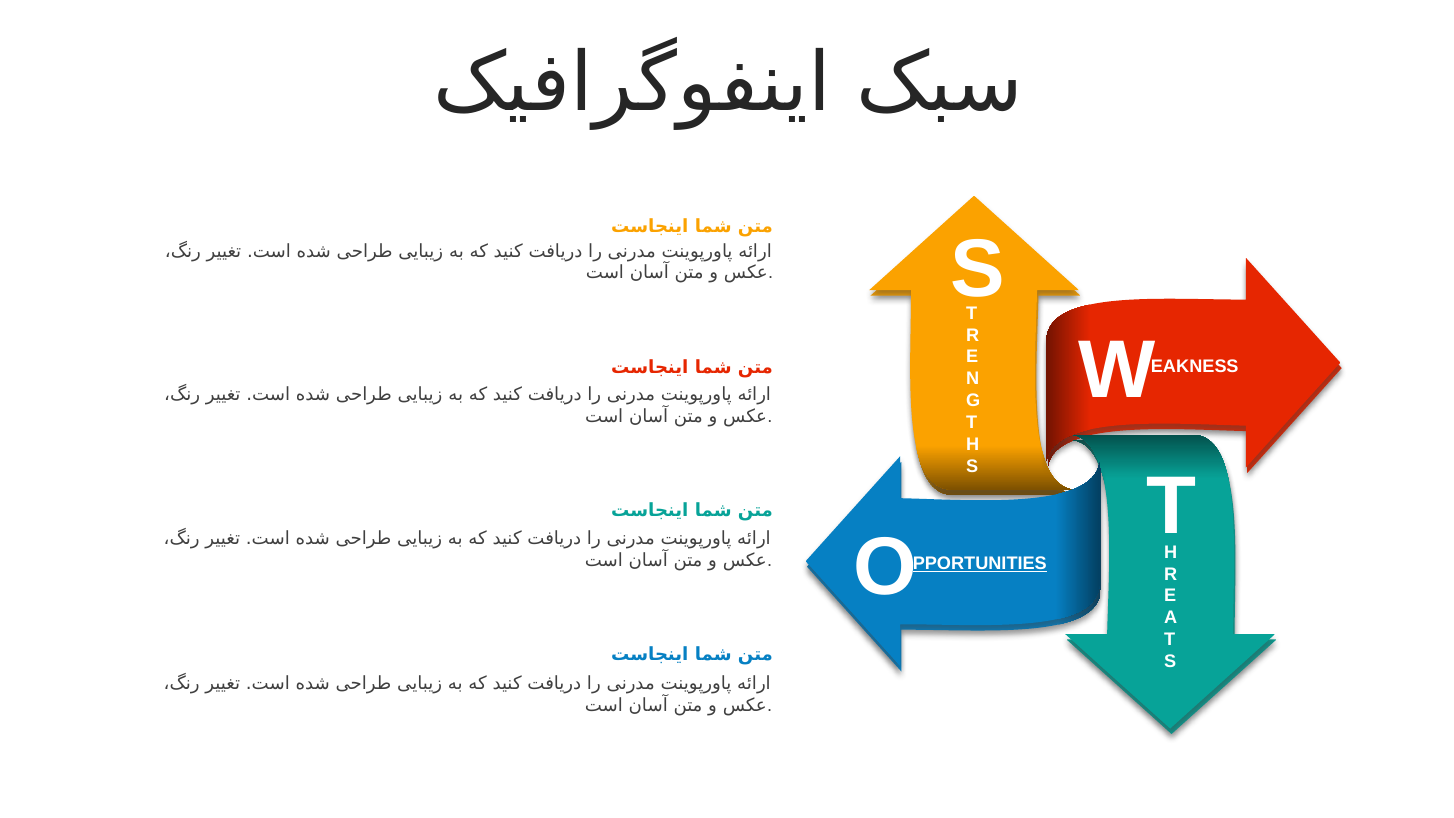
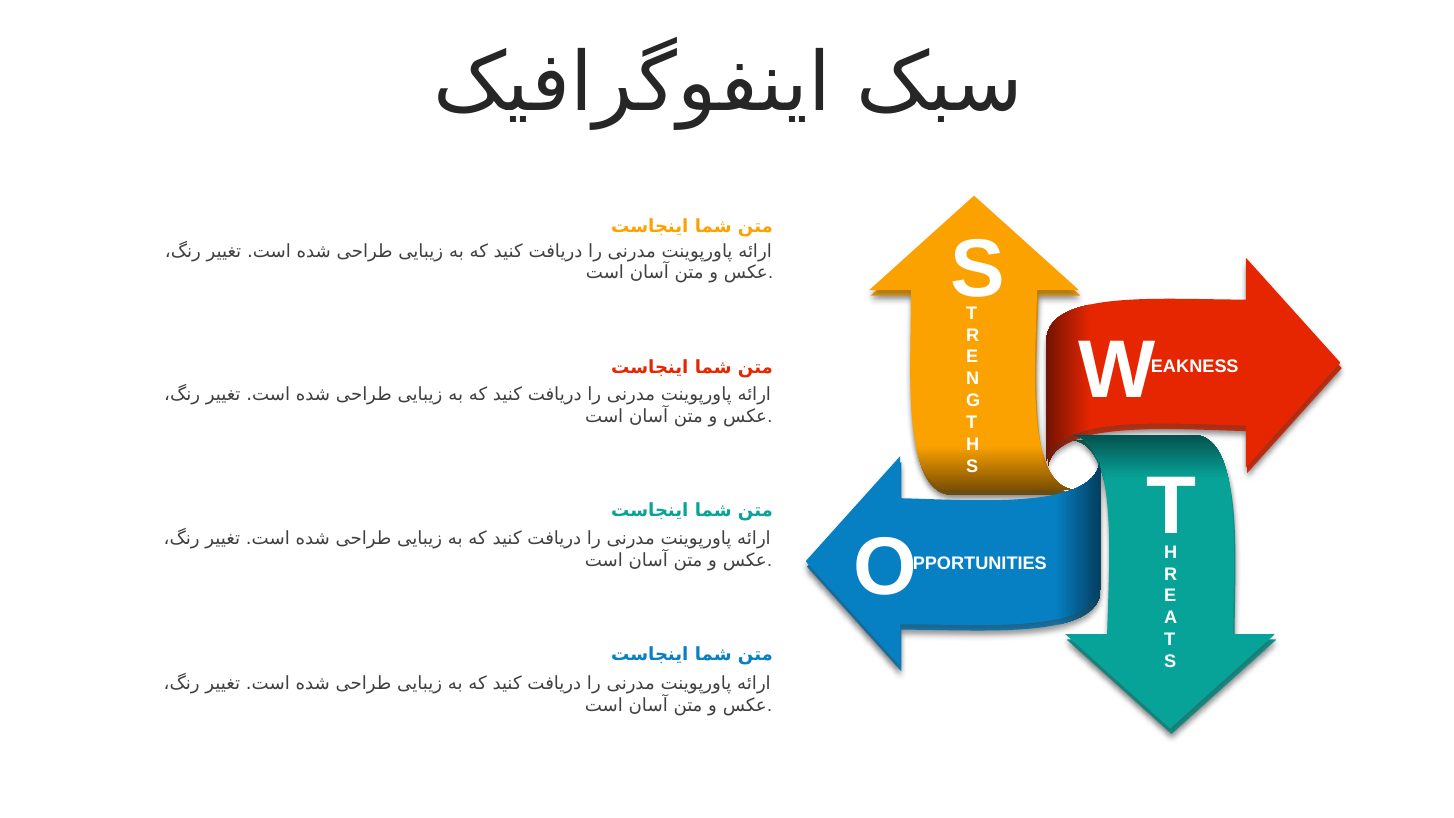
PPORTUNITIES underline: present -> none (980, 563)
